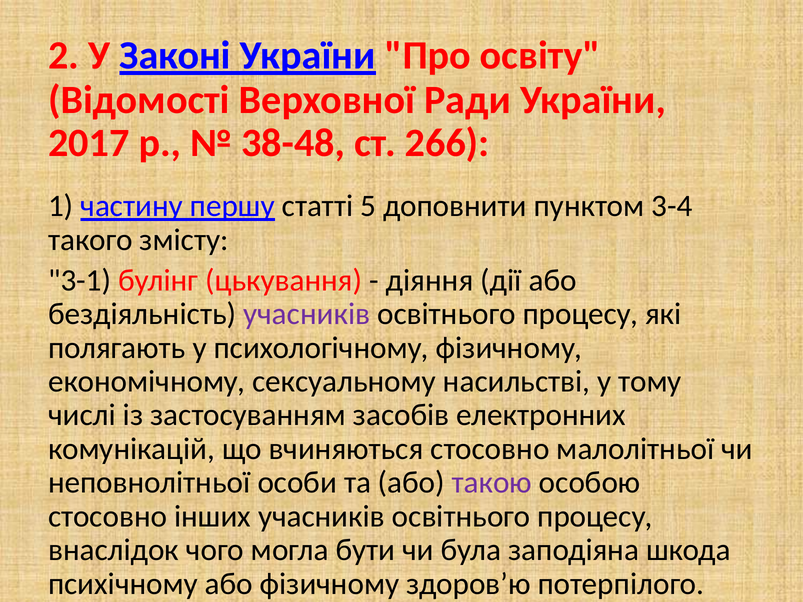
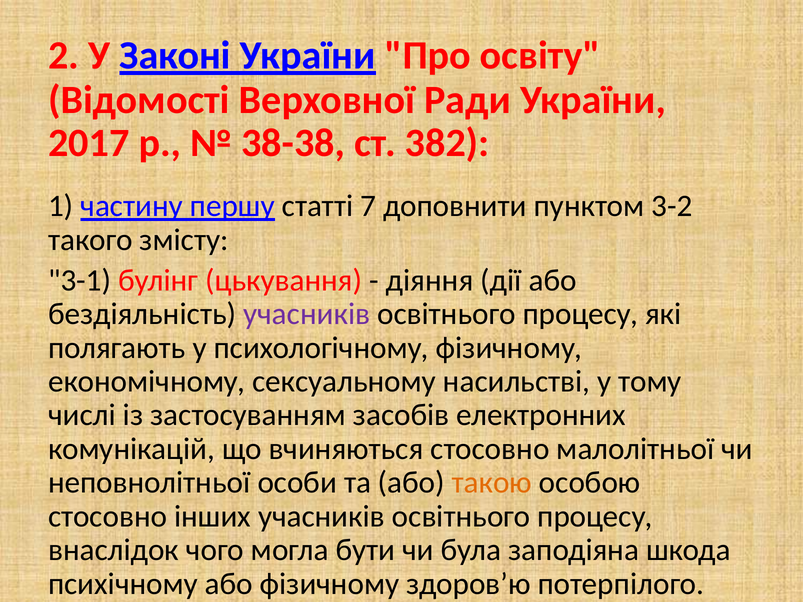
38-48: 38-48 -> 38-38 (293, 143)
266: 266 -> 382 (447, 143)
5: 5 -> 7 (368, 206)
3-4: 3-4 -> 3-2 (672, 206)
такою colour: purple -> orange (492, 483)
